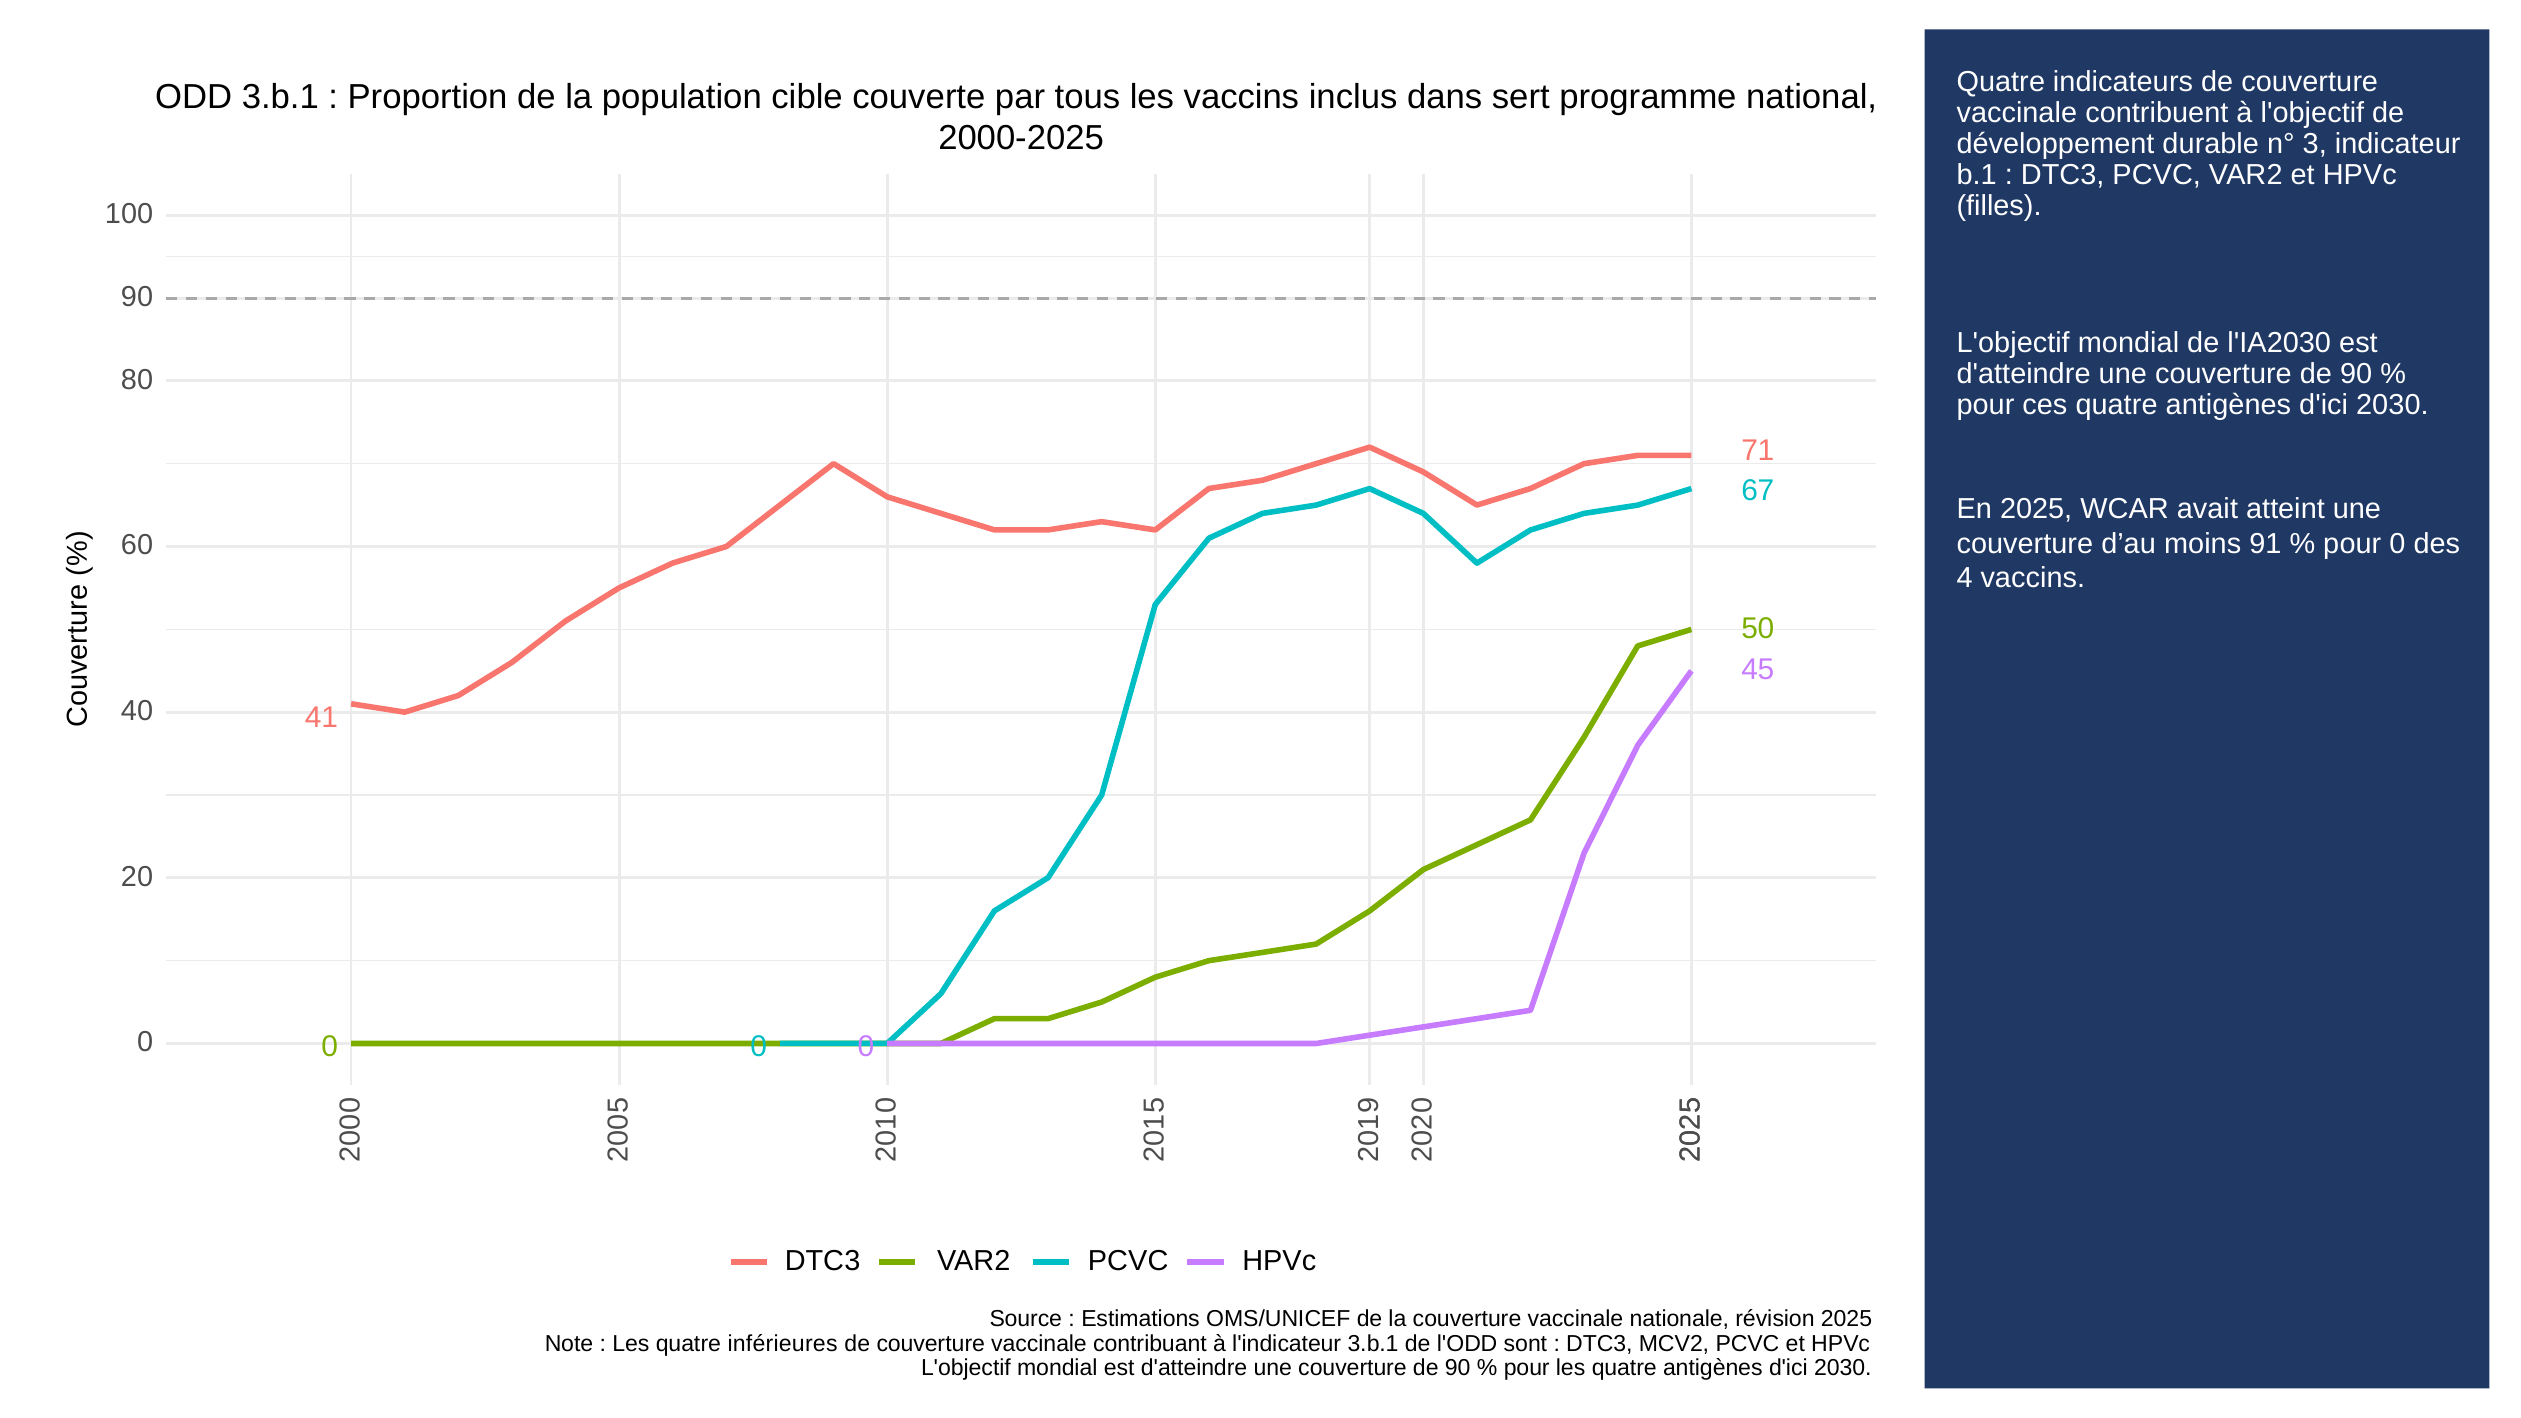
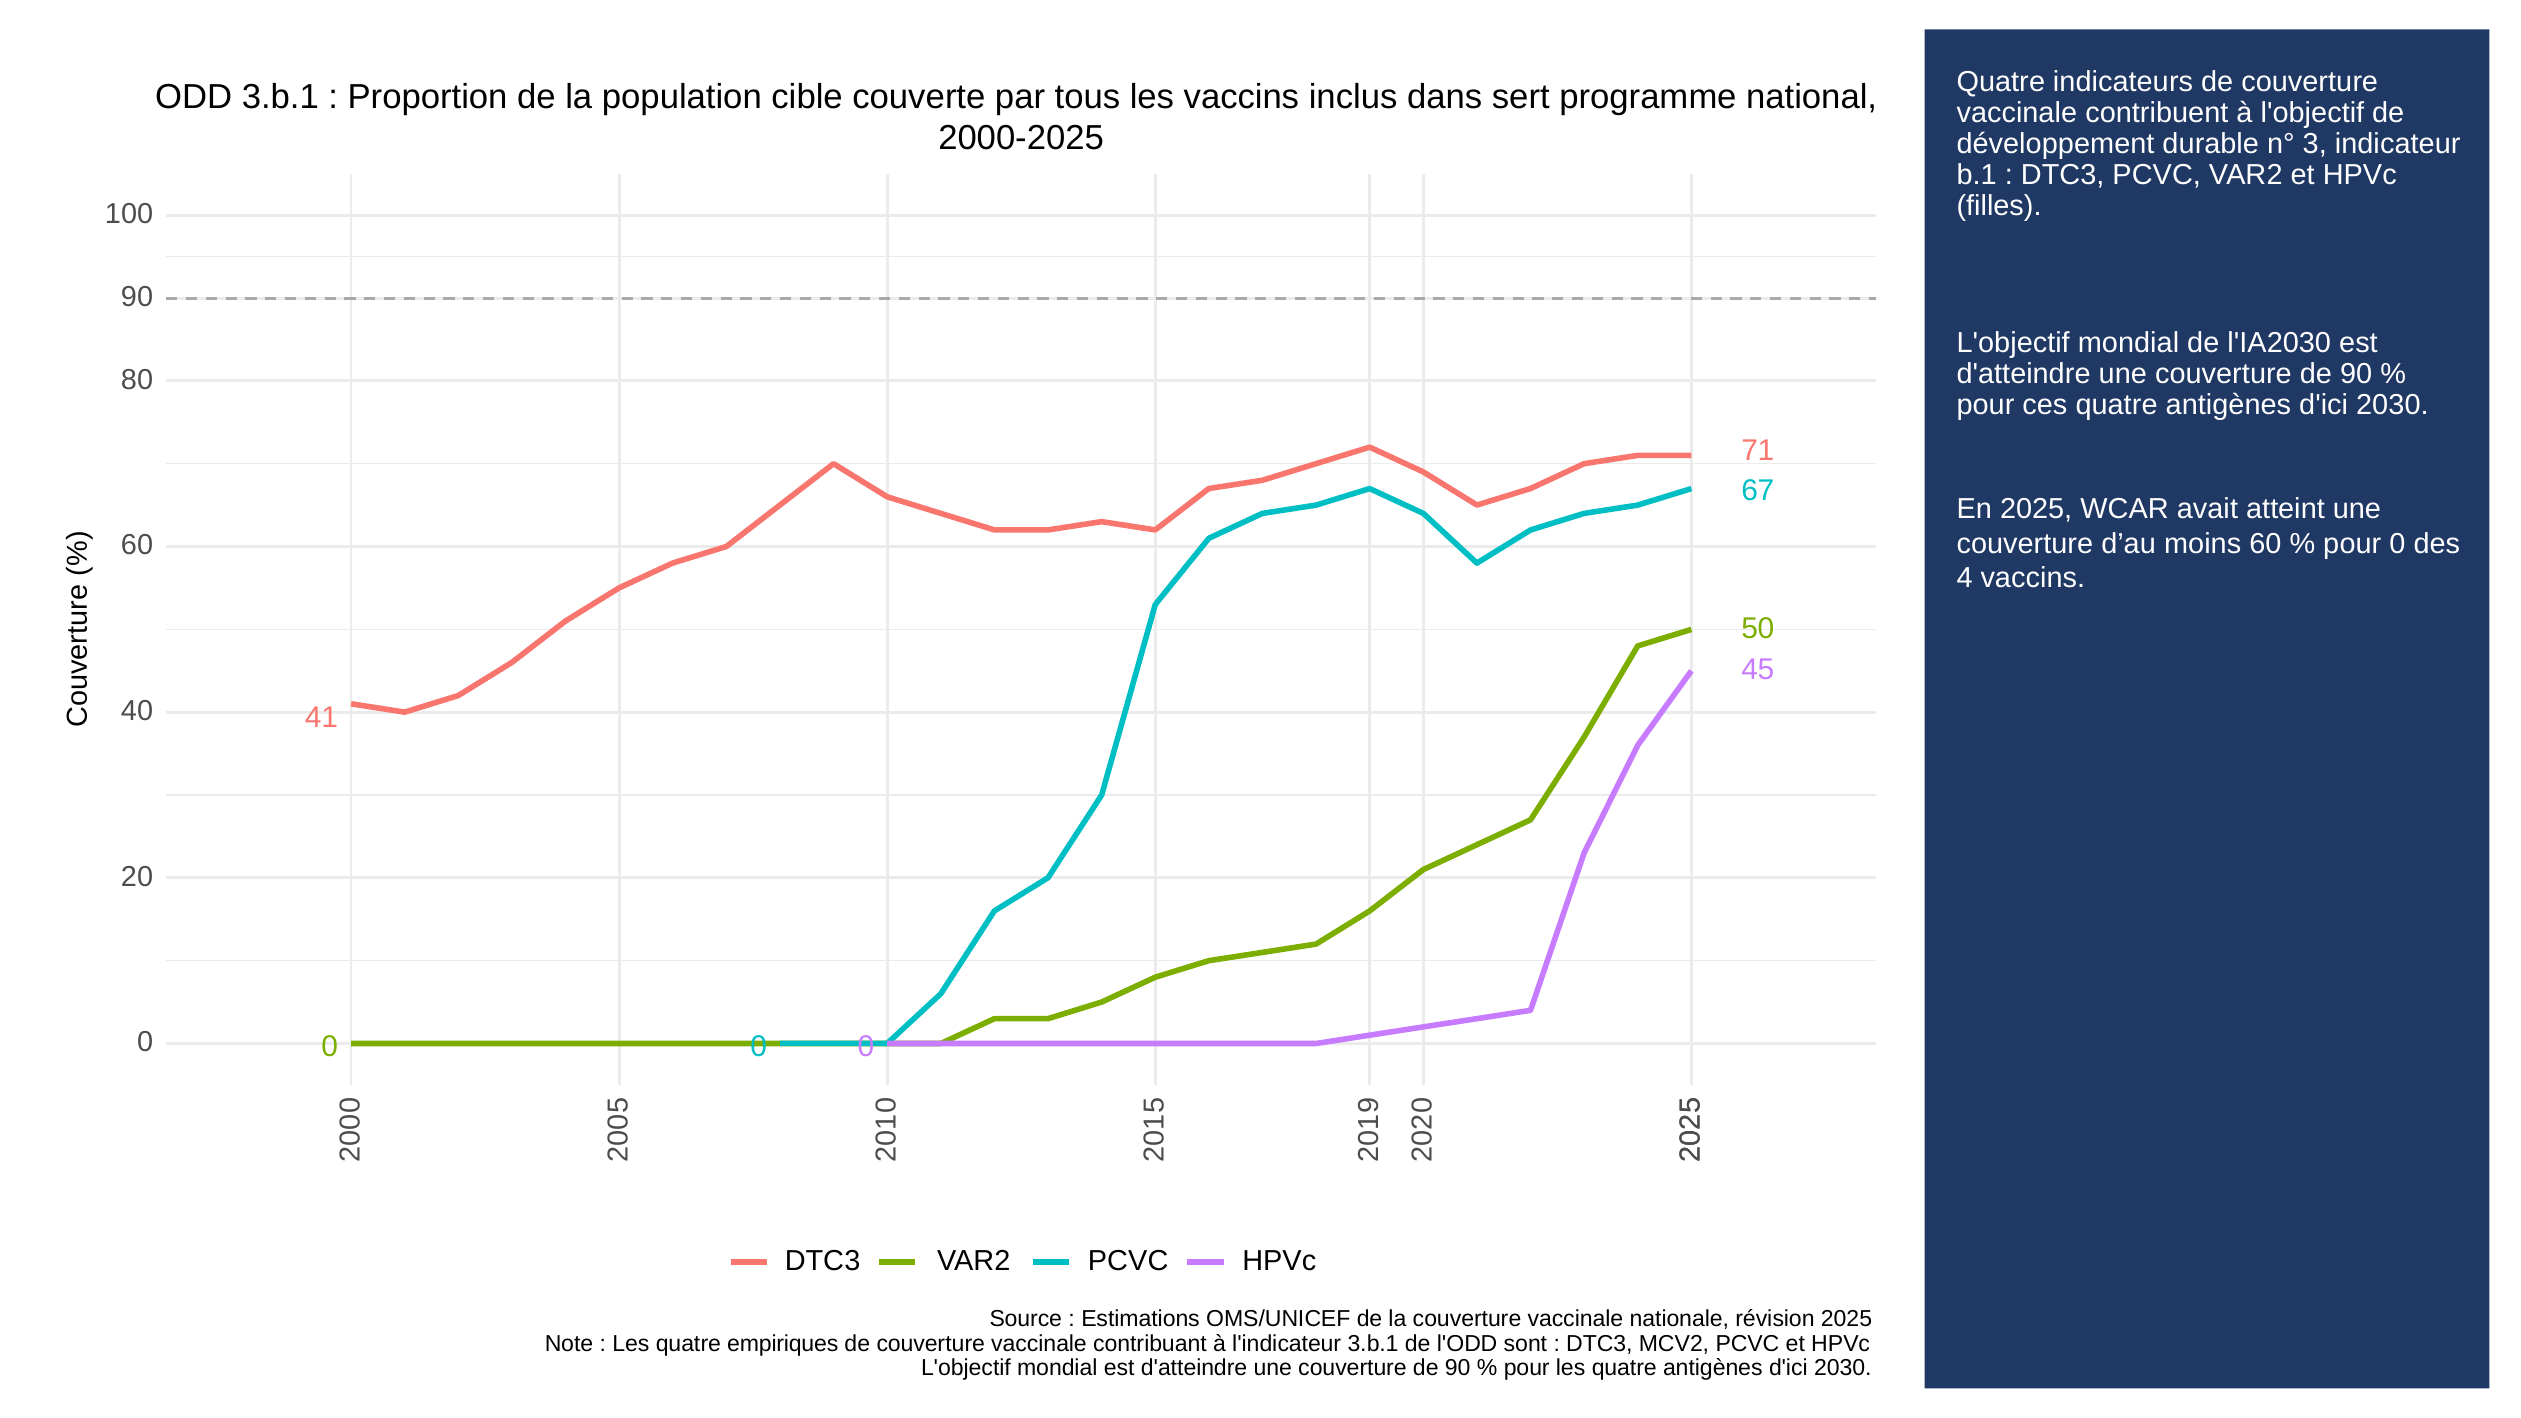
moins 91: 91 -> 60 (2265, 544)
inférieures: inférieures -> empiriques (783, 1343)
